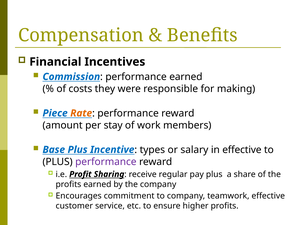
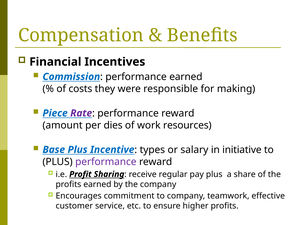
Rate colour: orange -> purple (81, 114)
stay: stay -> dies (113, 126)
members: members -> resources (187, 126)
in effective: effective -> initiative (242, 150)
